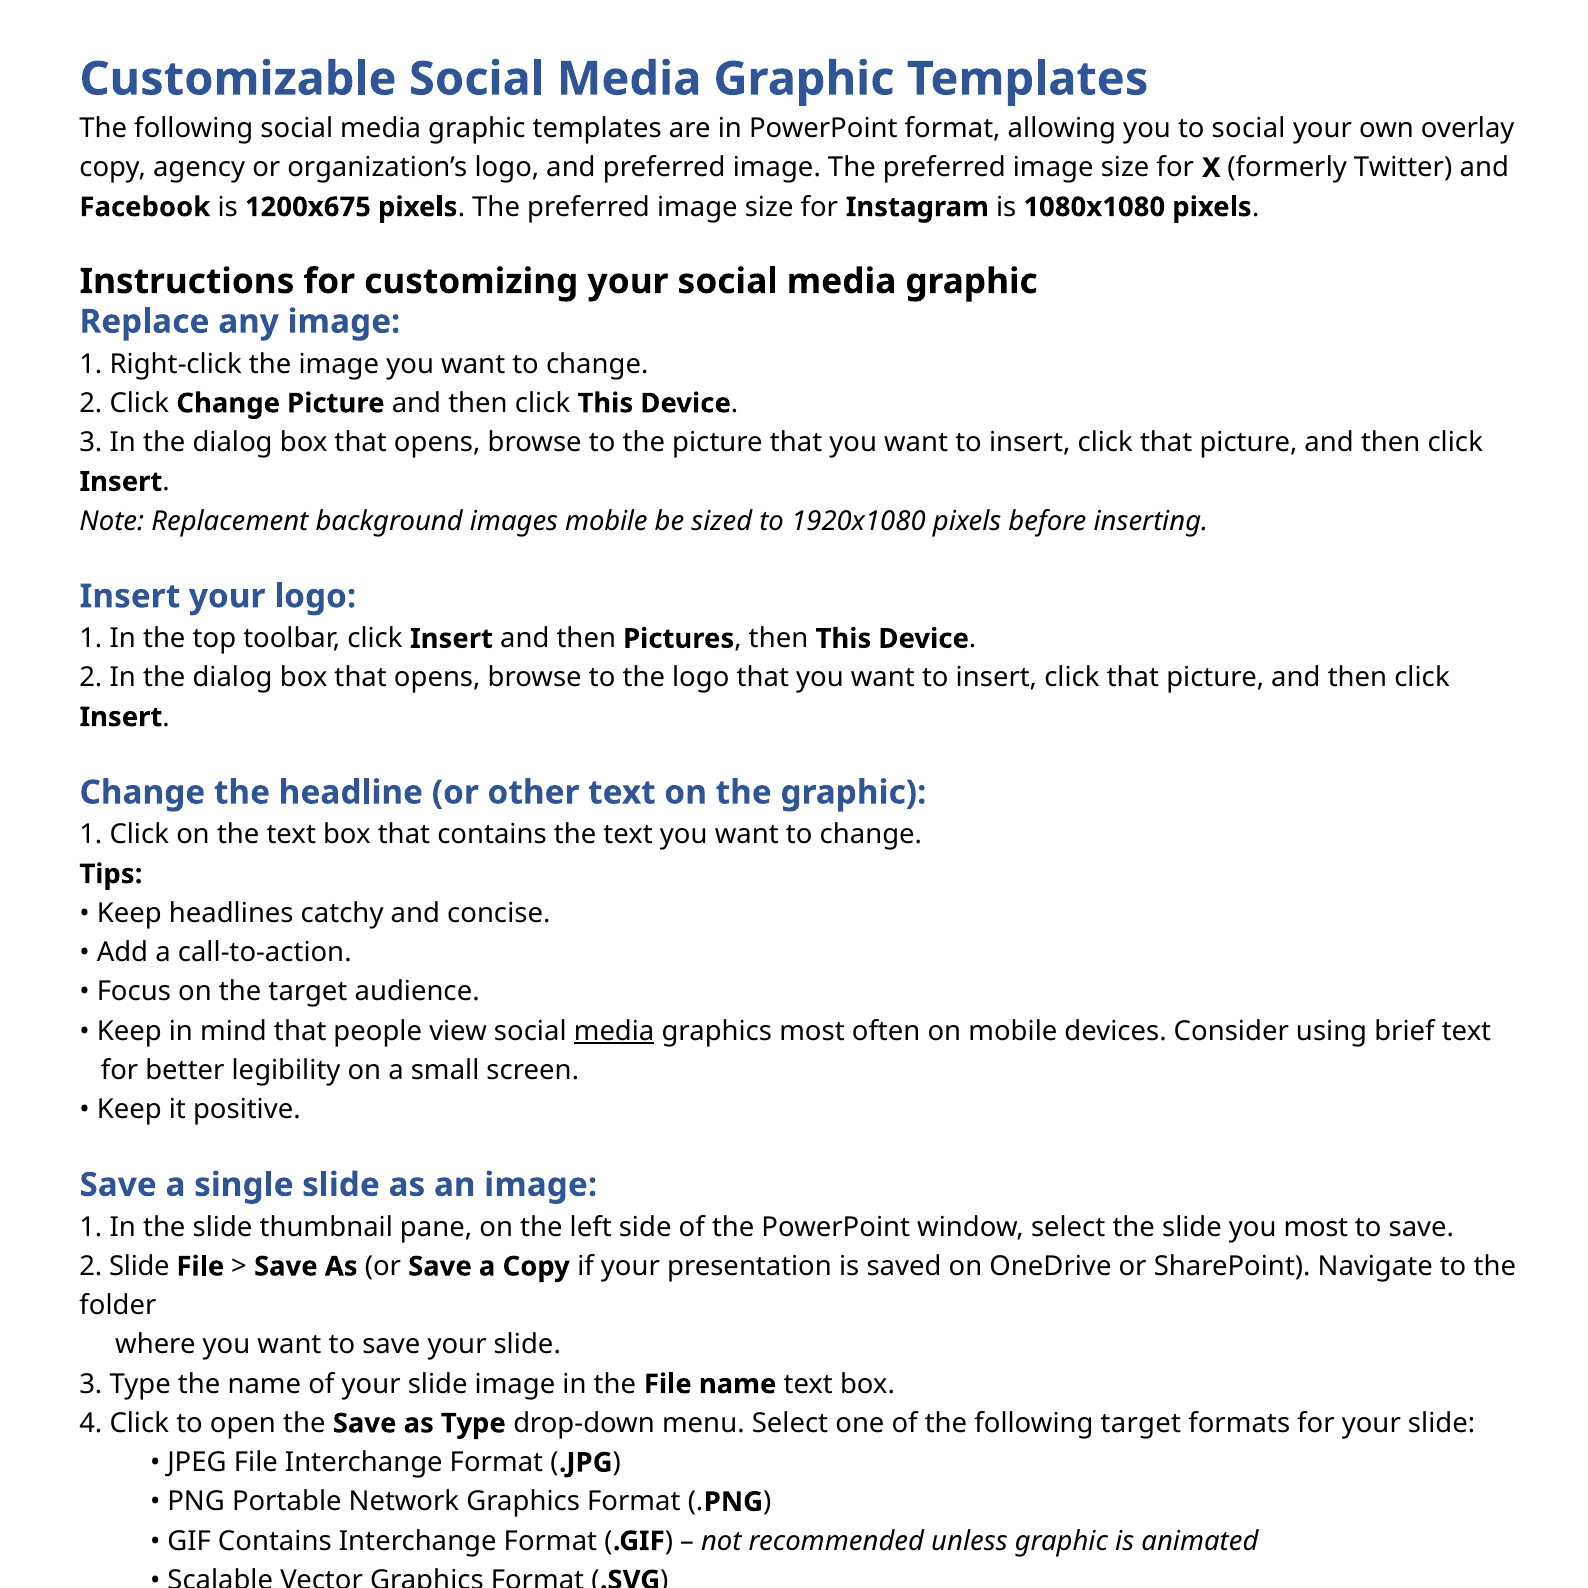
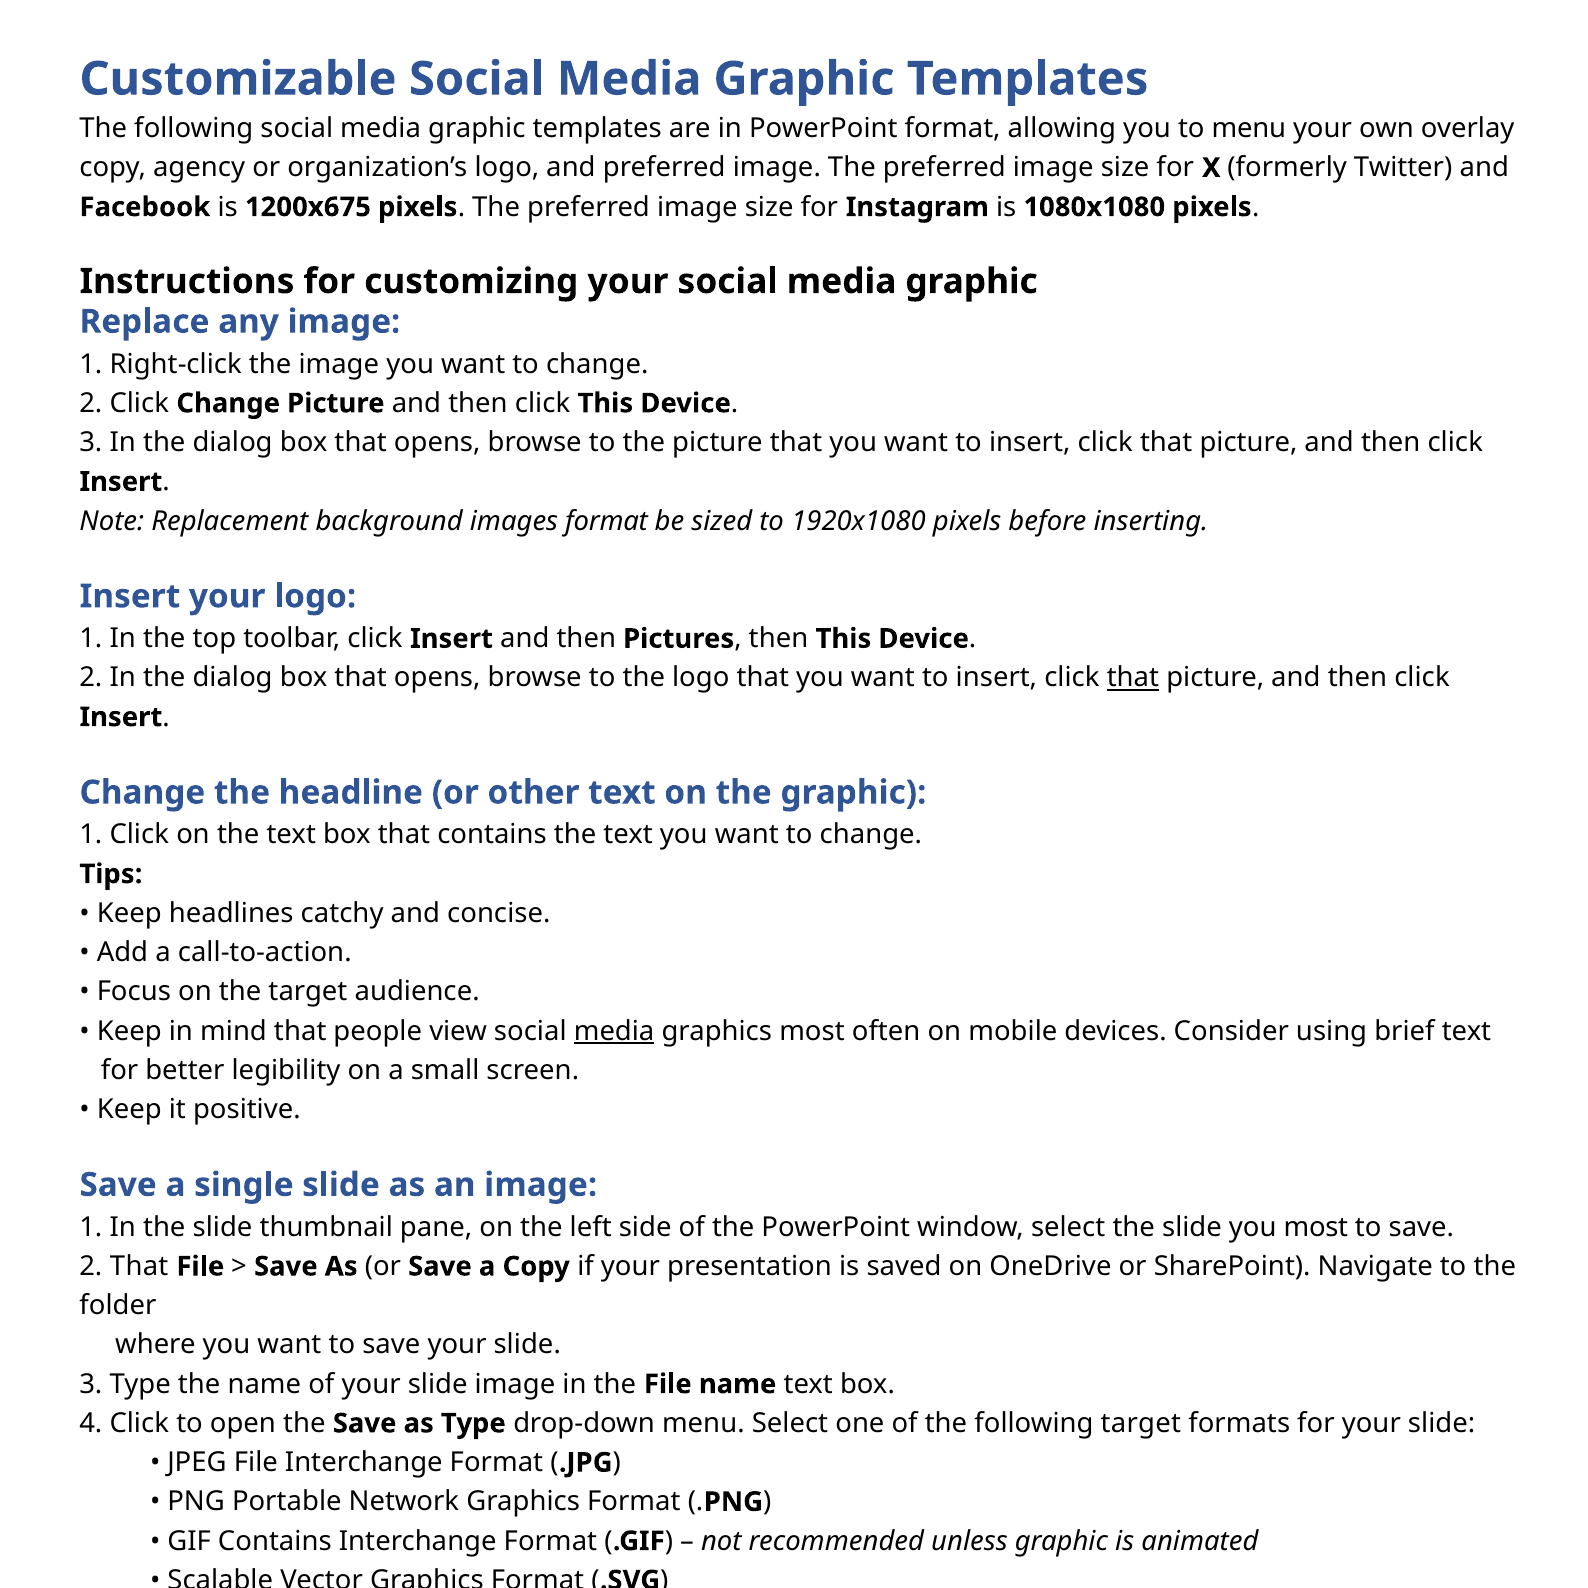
to social: social -> menu (1249, 129)
images mobile: mobile -> format (606, 521)
that underline: none -> present (1133, 678)
2 Slide: Slide -> That (139, 1266)
